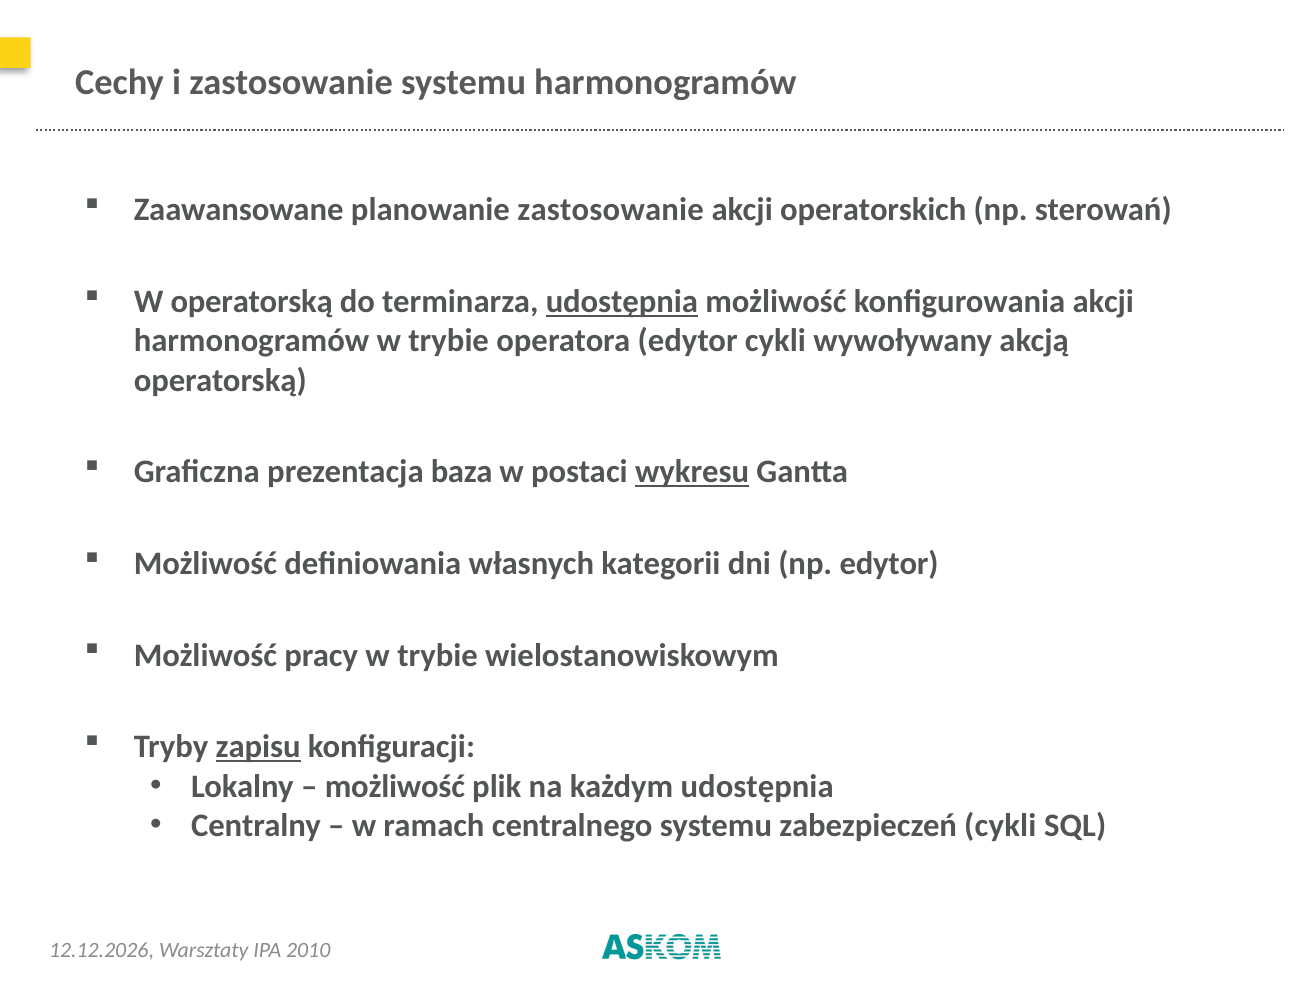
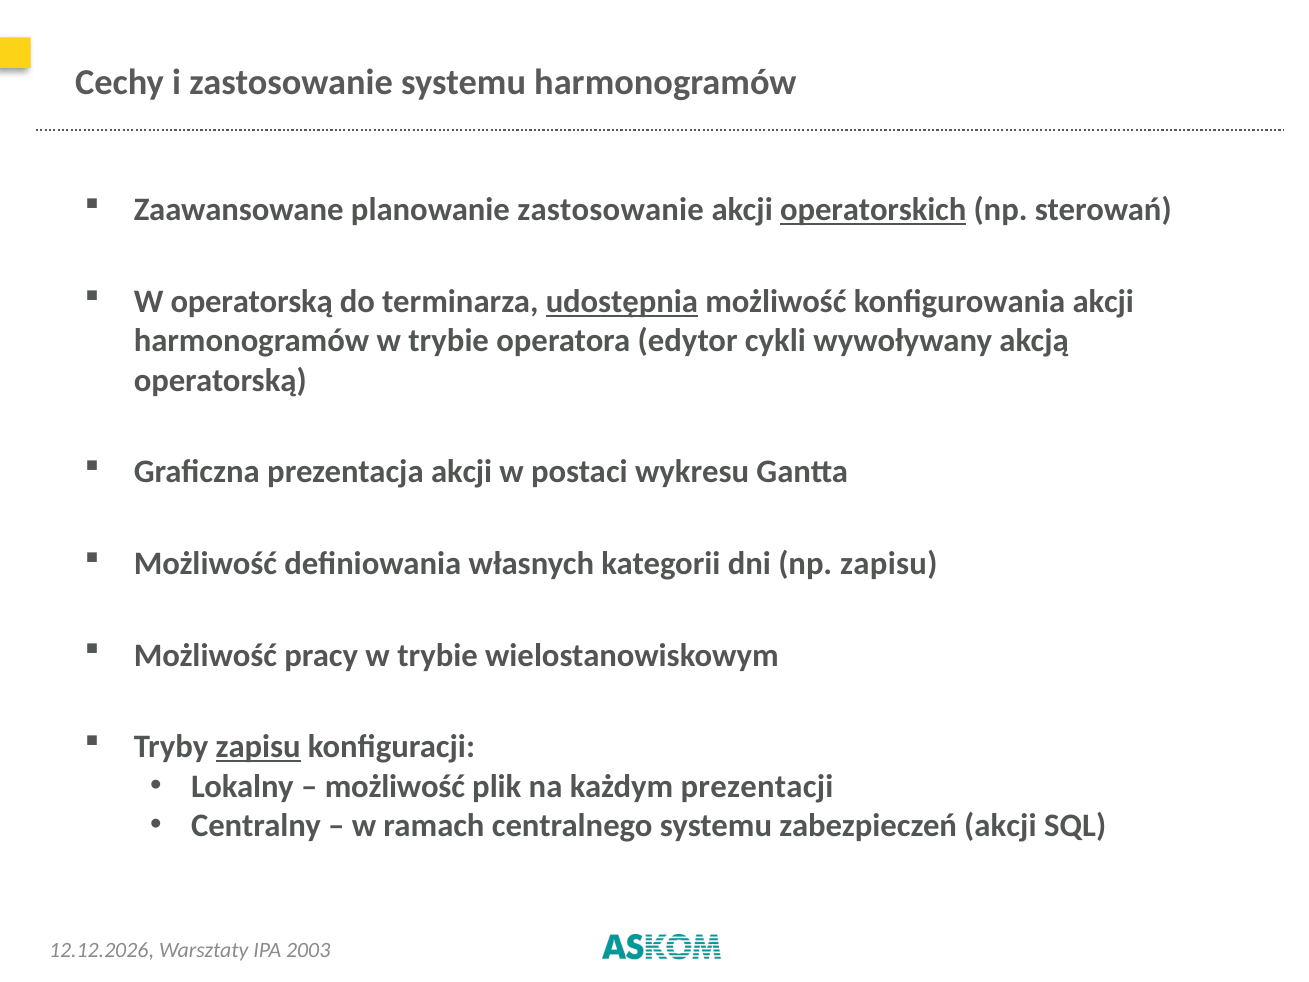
operatorskich underline: none -> present (873, 210)
prezentacja baza: baza -> akcji (462, 472)
wykresu underline: present -> none (692, 472)
np edytor: edytor -> zapisu (889, 564)
każdym udostępnia: udostępnia -> prezentacji (757, 786)
zabezpieczeń cykli: cykli -> akcji (1000, 825)
2010: 2010 -> 2003 (308, 950)
